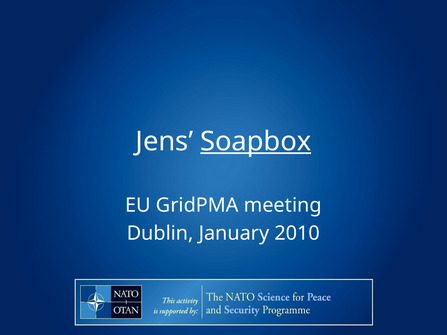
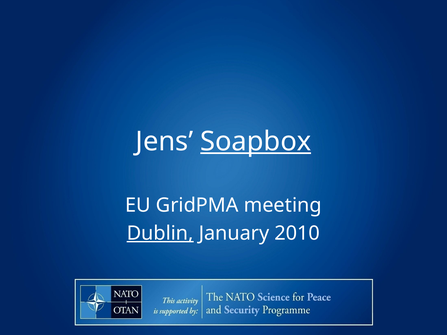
Dublin underline: none -> present (160, 233)
